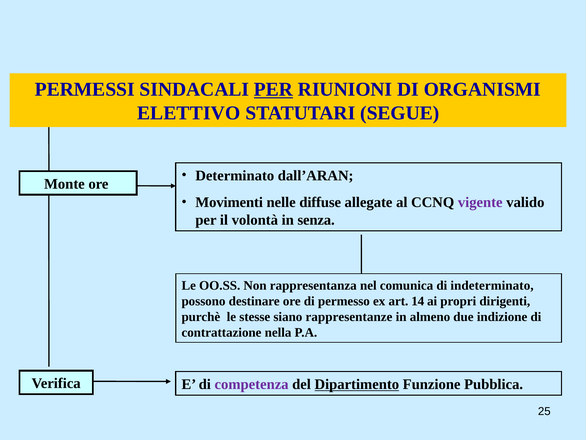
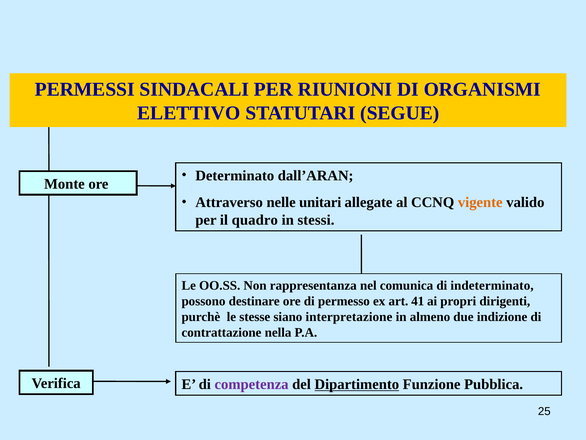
PER underline: present -> none (274, 89)
Movimenti: Movimenti -> Attraverso (229, 202)
diffuse: diffuse -> unitari (320, 202)
vigente colour: purple -> orange (480, 202)
volontà: volontà -> quadro (255, 220)
senza: senza -> stessi (316, 220)
14: 14 -> 41 (418, 301)
rappresentanze: rappresentanze -> interpretazione (349, 316)
